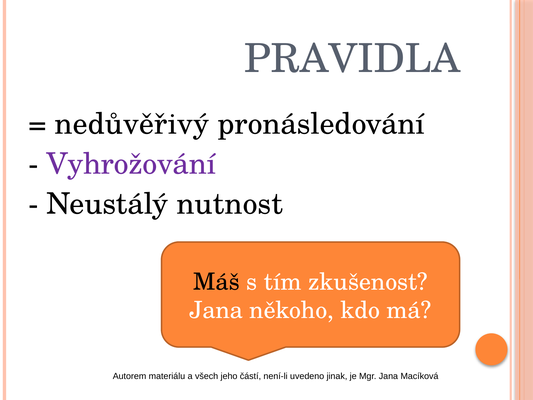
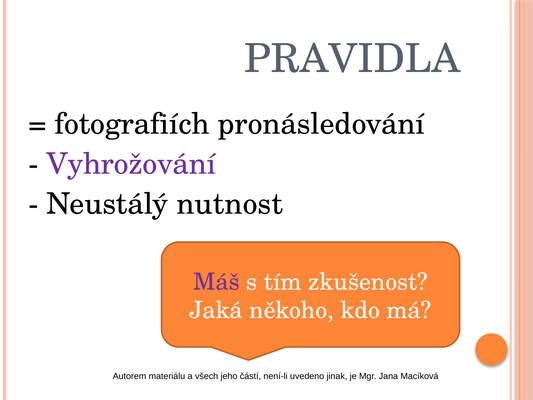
nedůvěřivý: nedůvěřivý -> fotografiích (132, 124)
Máš colour: black -> purple (216, 282)
Jana: Jana -> Jaká (216, 310)
